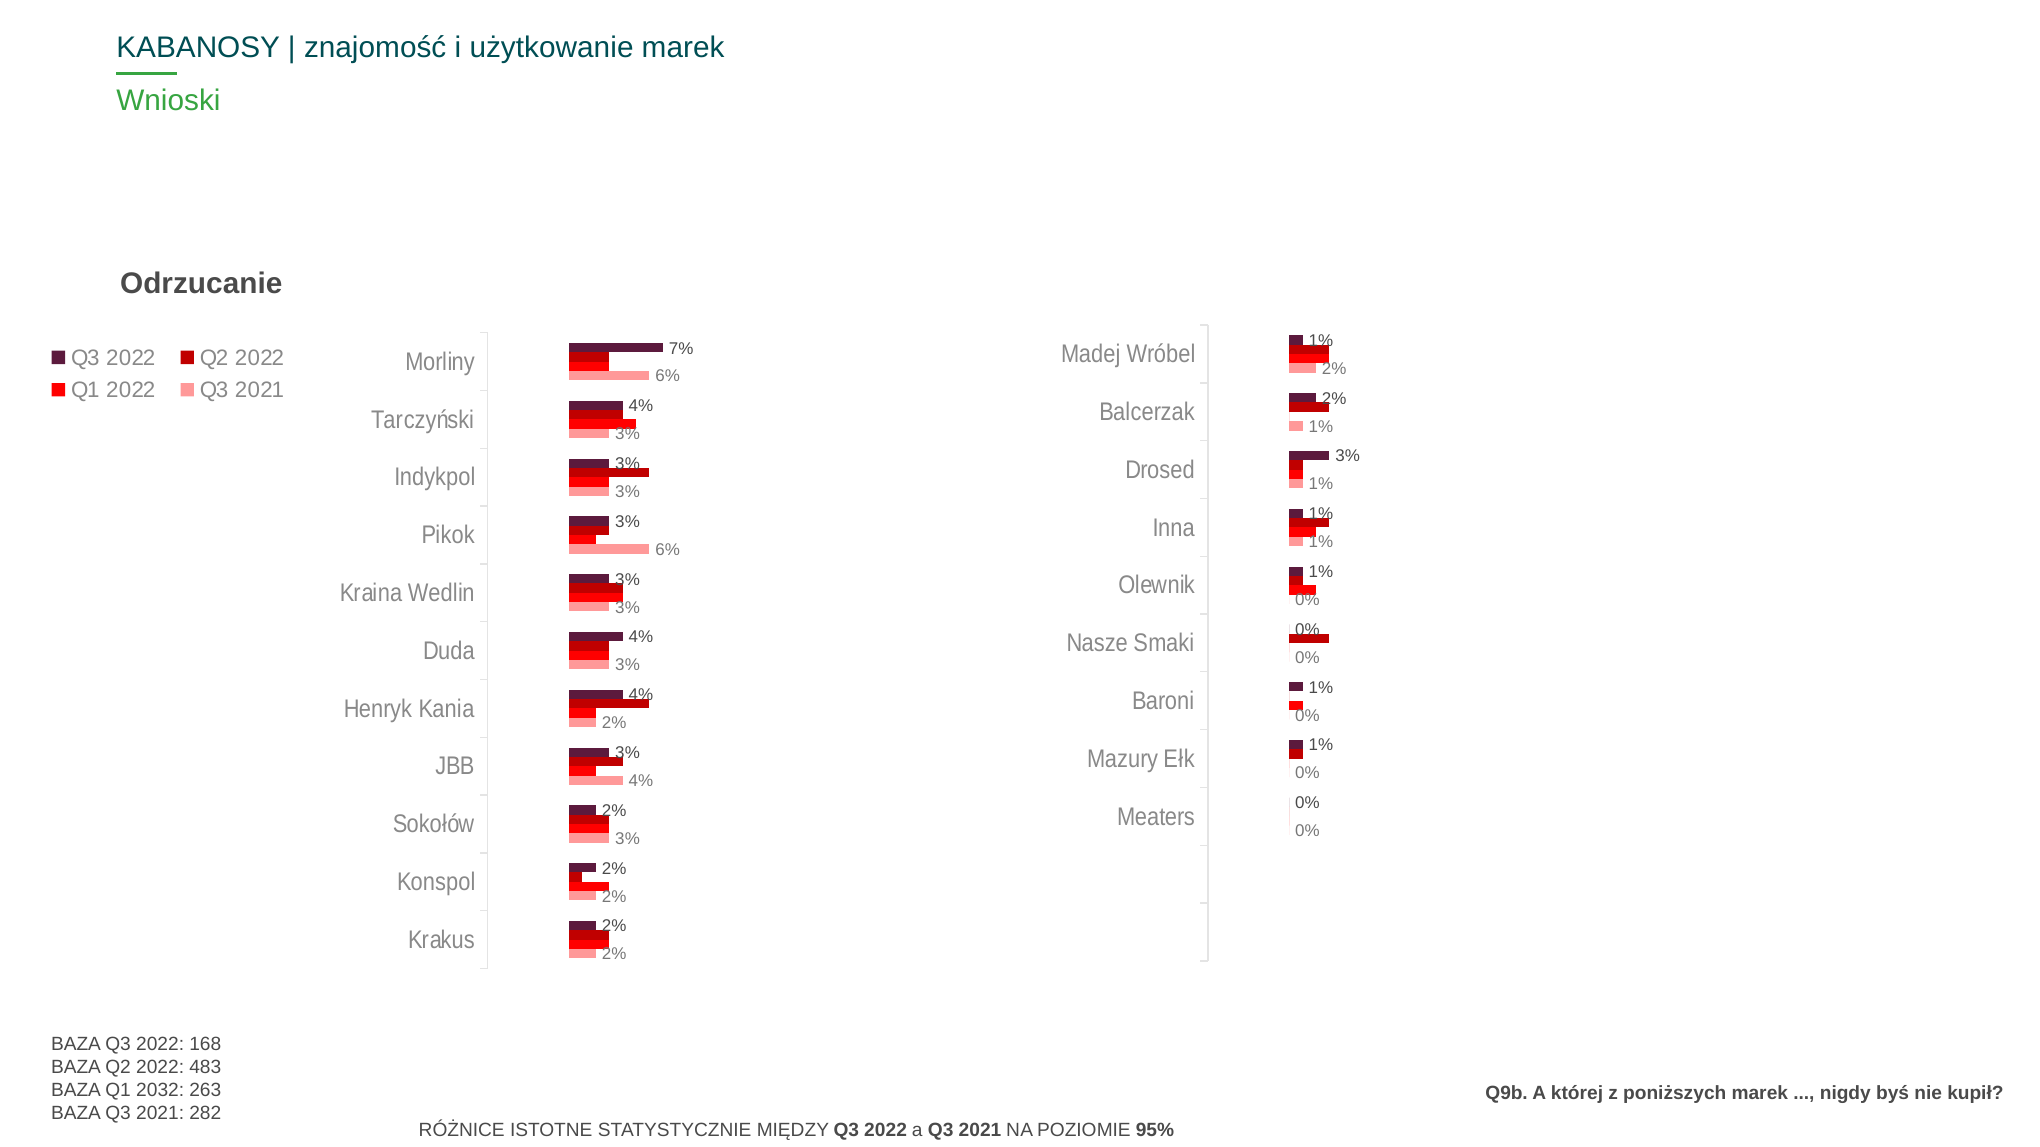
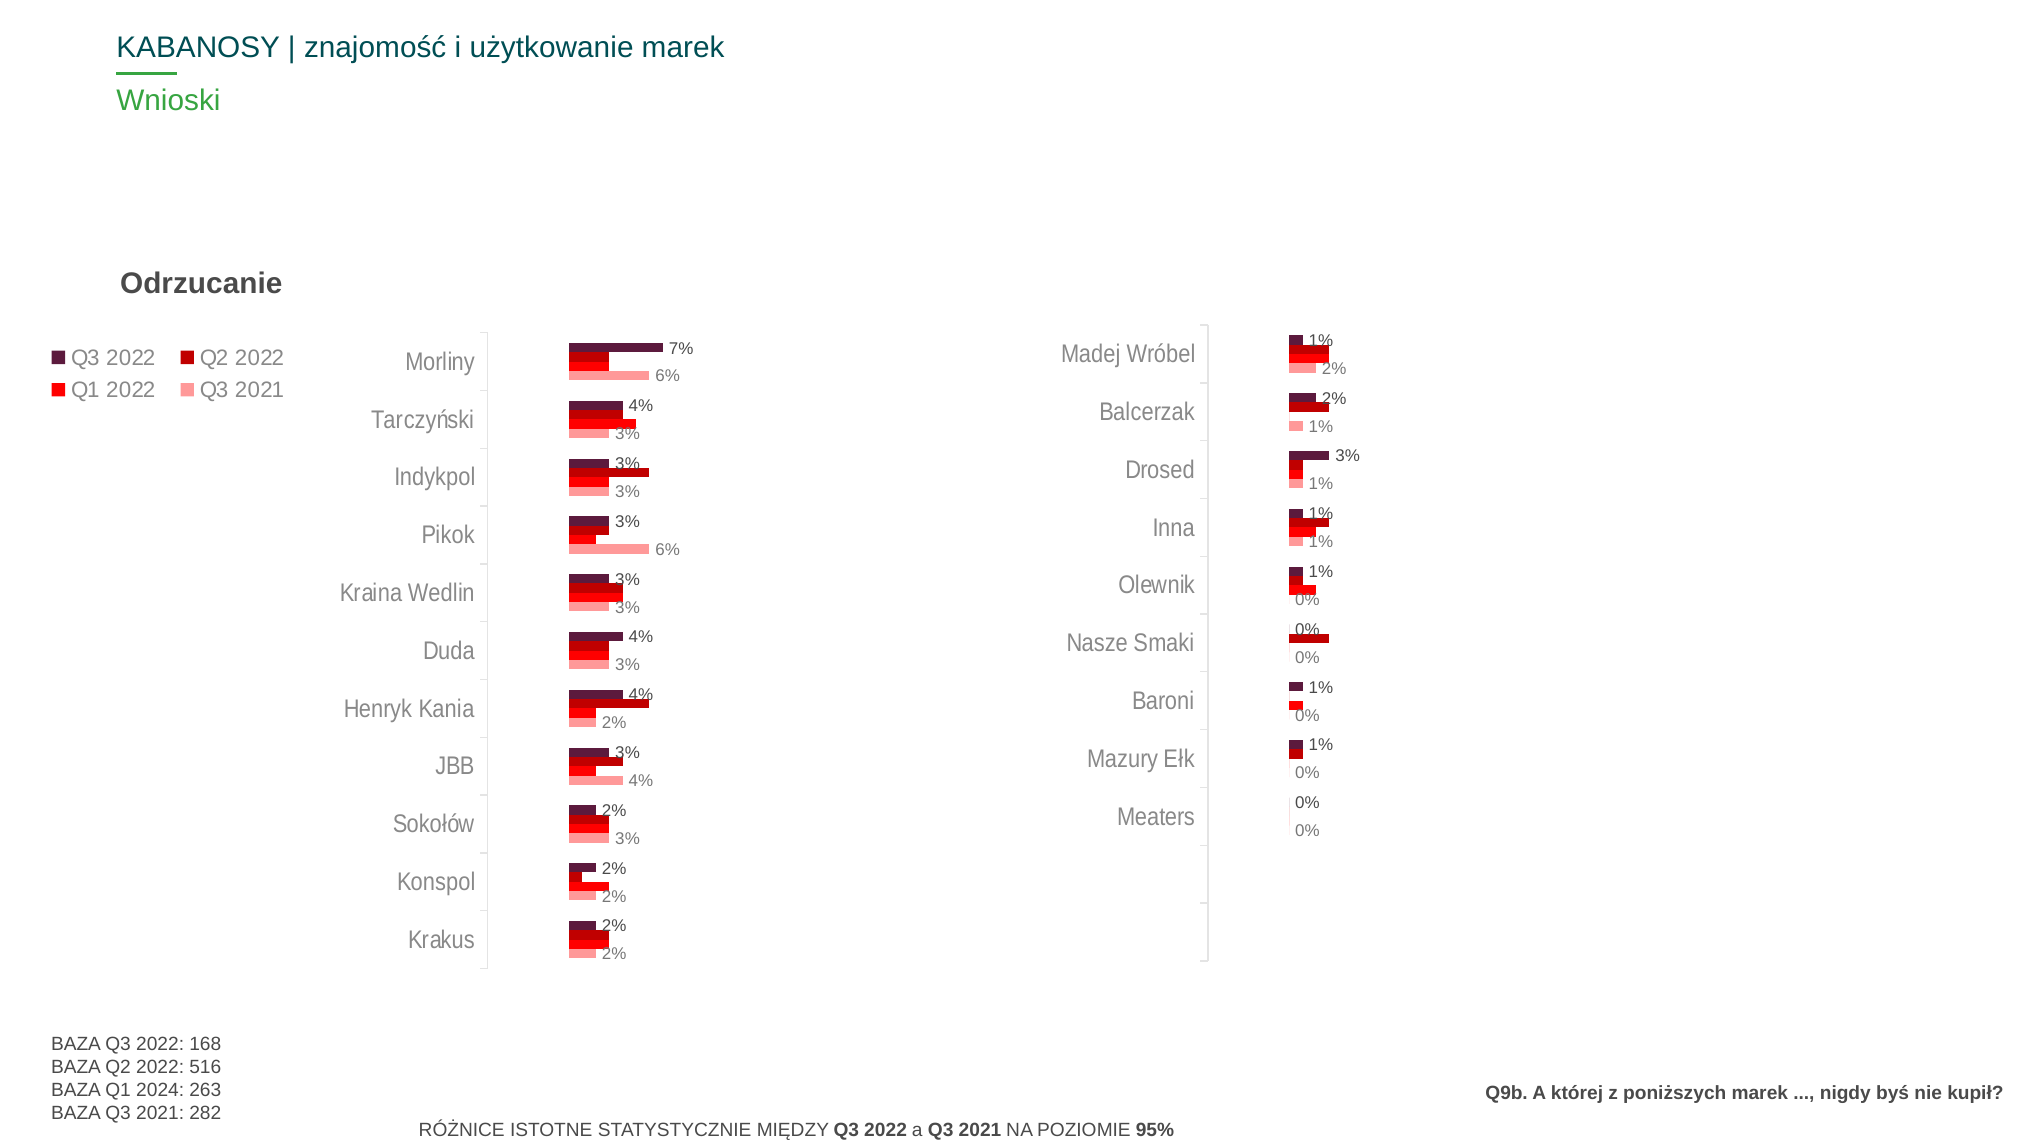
483: 483 -> 516 (205, 1067)
2032: 2032 -> 2024 (160, 1090)
